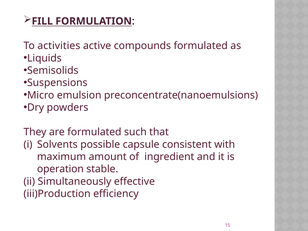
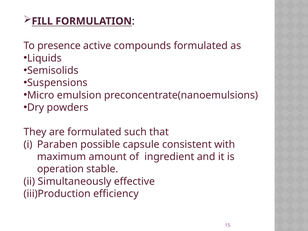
activities: activities -> presence (59, 46)
Solvents: Solvents -> Paraben (57, 144)
